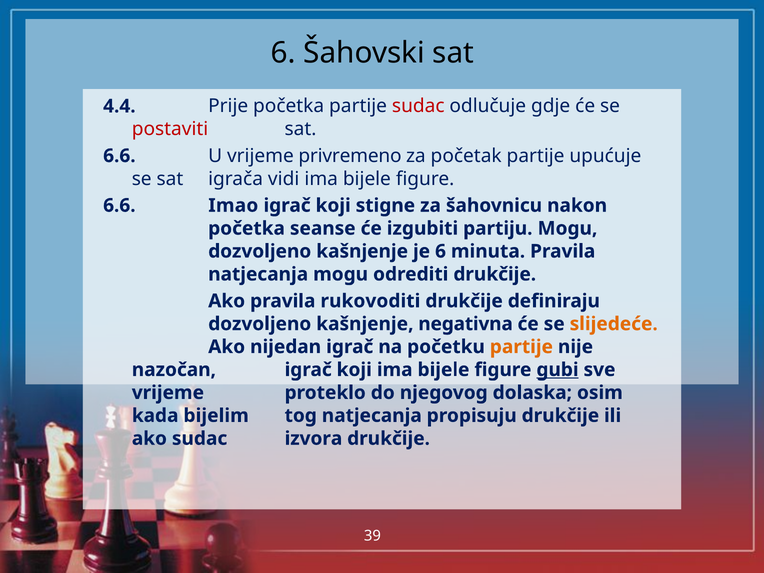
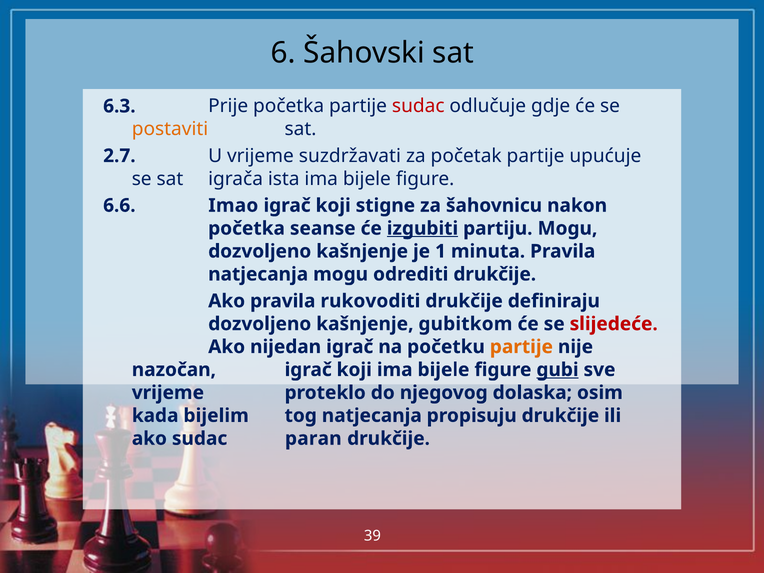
4.4: 4.4 -> 6.3 (119, 106)
postaviti colour: red -> orange (170, 129)
6.6: 6.6 -> 2.7 (119, 156)
privremeno: privremeno -> suzdržavati (350, 156)
vidi: vidi -> ista (284, 179)
izgubiti underline: none -> present (422, 228)
je 6: 6 -> 1 (441, 251)
negativna: negativna -> gubitkom (465, 324)
slijedeće colour: orange -> red (614, 324)
izvora: izvora -> paran (313, 439)
